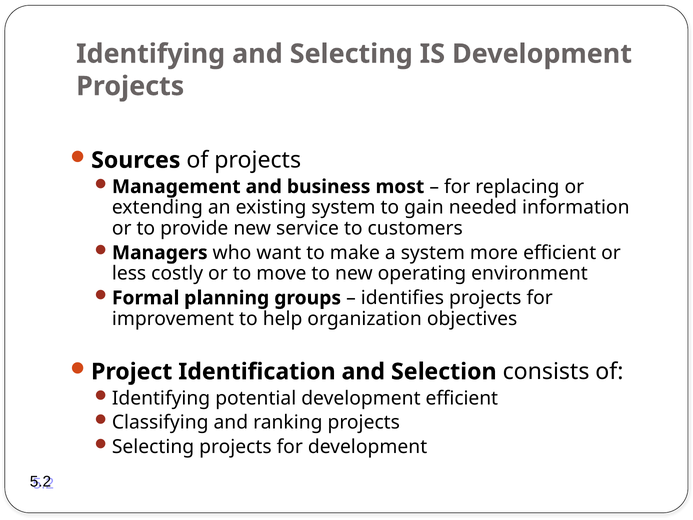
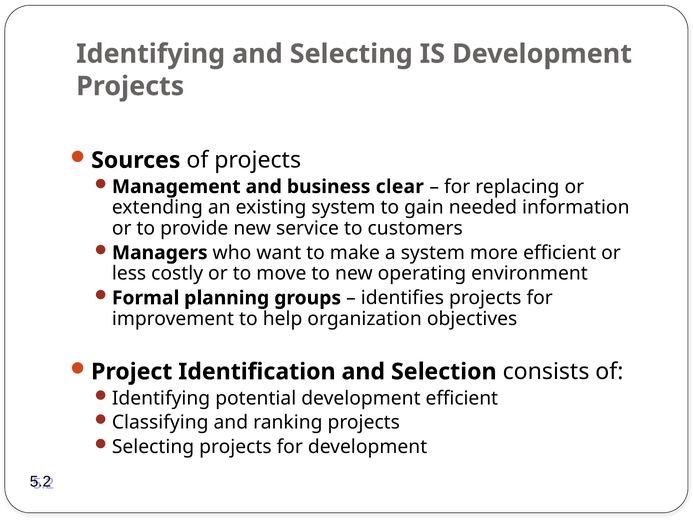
most: most -> clear (400, 187)
